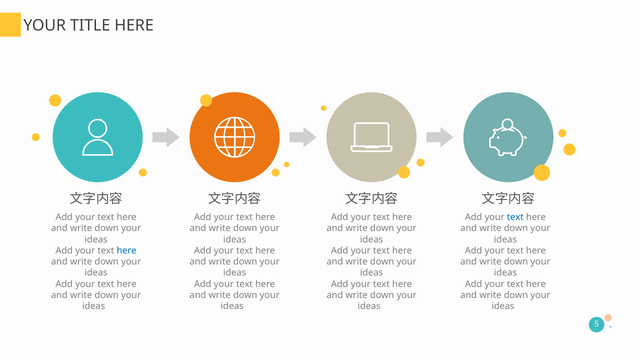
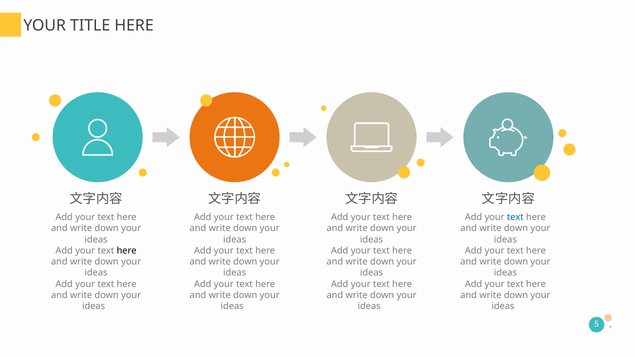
here colour: blue -> black (127, 251)
